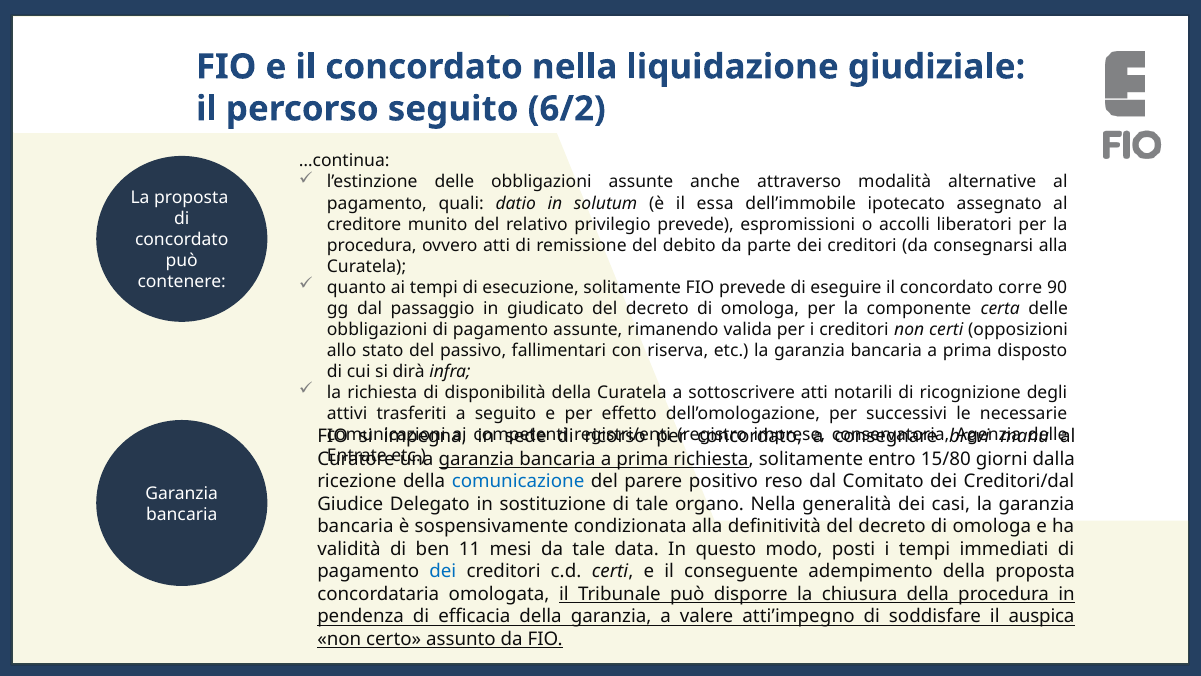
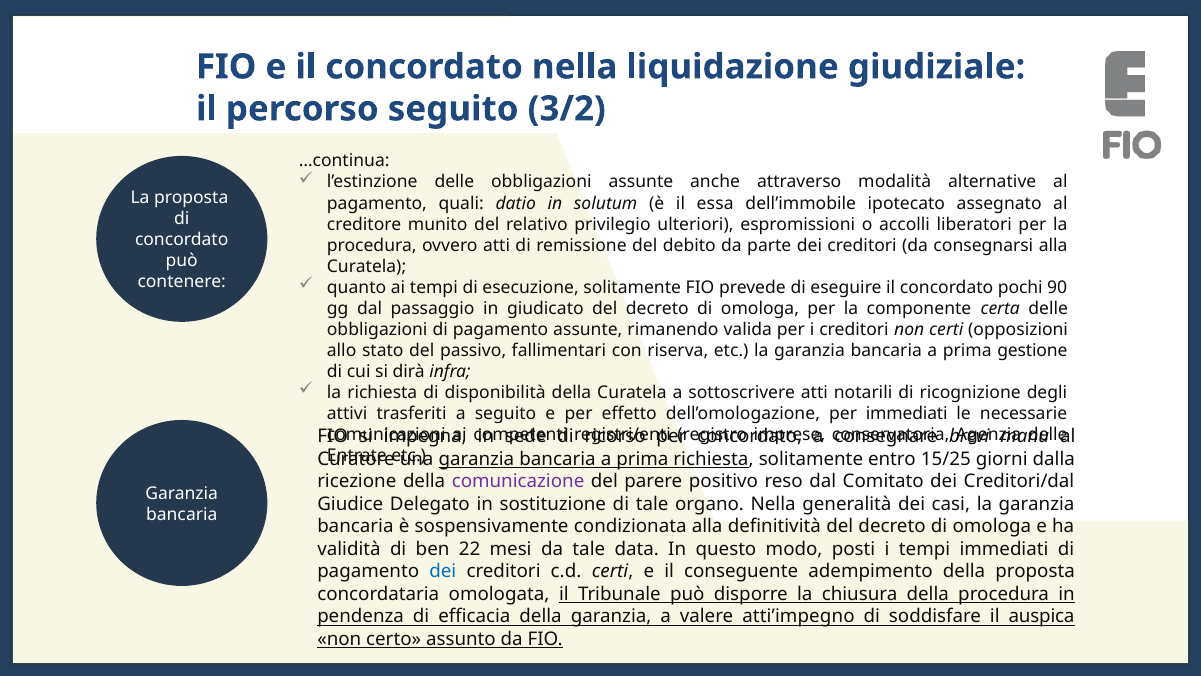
6/2: 6/2 -> 3/2 (567, 109)
privilegio prevede: prevede -> ulteriori (695, 224)
corre: corre -> pochi (1020, 287)
disposto: disposto -> gestione (1032, 350)
per successivi: successivi -> immediati (907, 413)
15/80: 15/80 -> 15/25 (946, 459)
comunicazione colour: blue -> purple (518, 481)
11: 11 -> 22 (470, 549)
